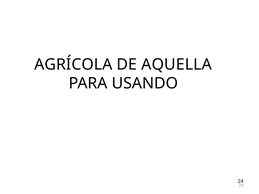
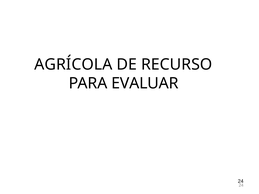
AQUELLA: AQUELLA -> RECURSO (177, 64)
USANDO: USANDO -> EVALUAR (145, 83)
